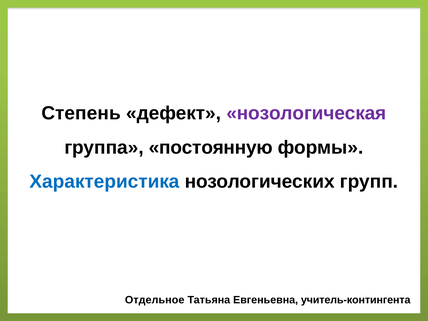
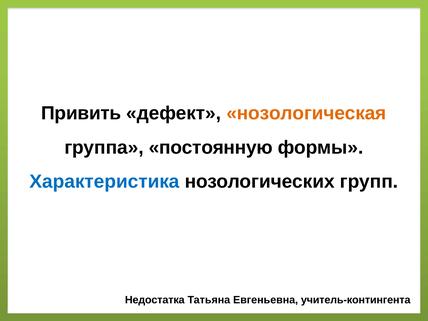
Степень: Степень -> Привить (81, 113)
нозологическая colour: purple -> orange (306, 113)
Отдельное: Отдельное -> Недостатка (155, 300)
